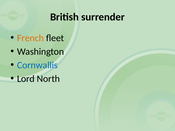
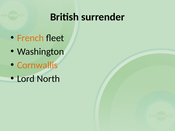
Cornwallis colour: blue -> orange (37, 65)
